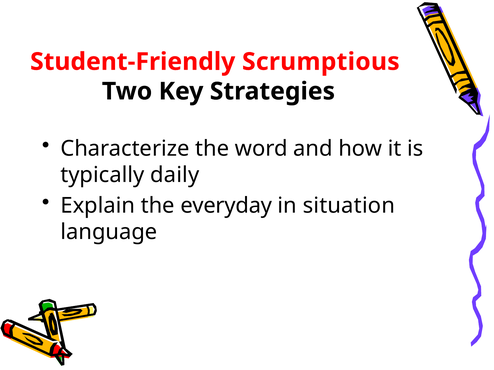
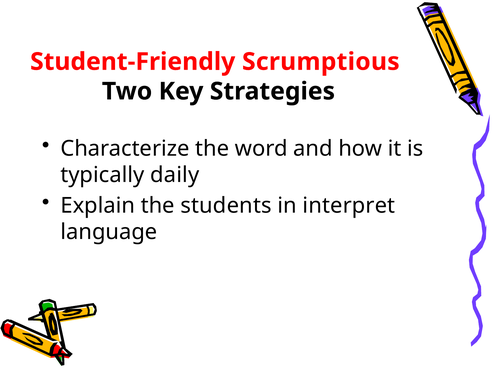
everyday: everyday -> students (226, 206)
situation: situation -> interpret (349, 206)
